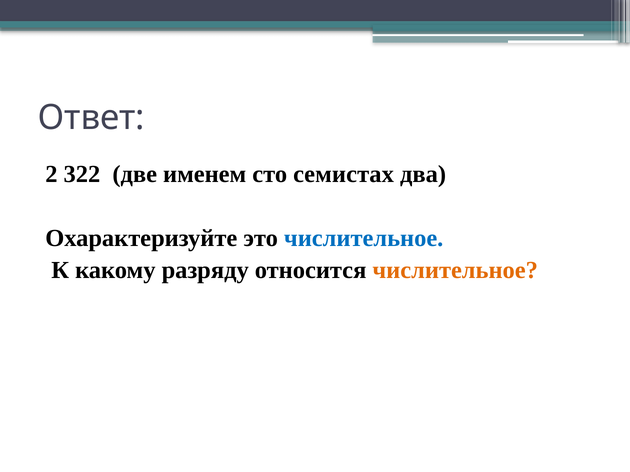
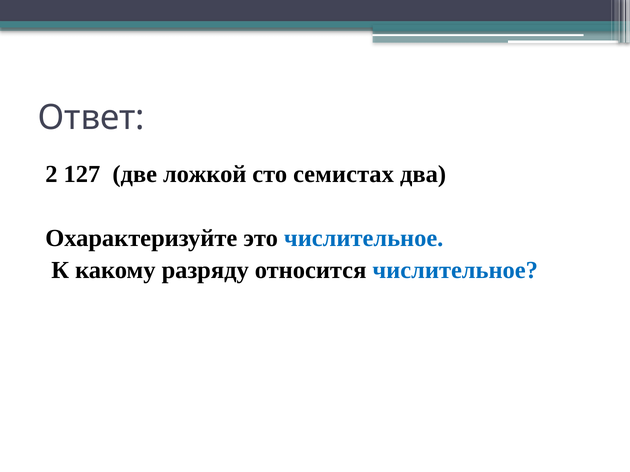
322: 322 -> 127 (82, 174)
именем: именем -> ложкой (205, 174)
числительное colour: orange -> blue (455, 271)
